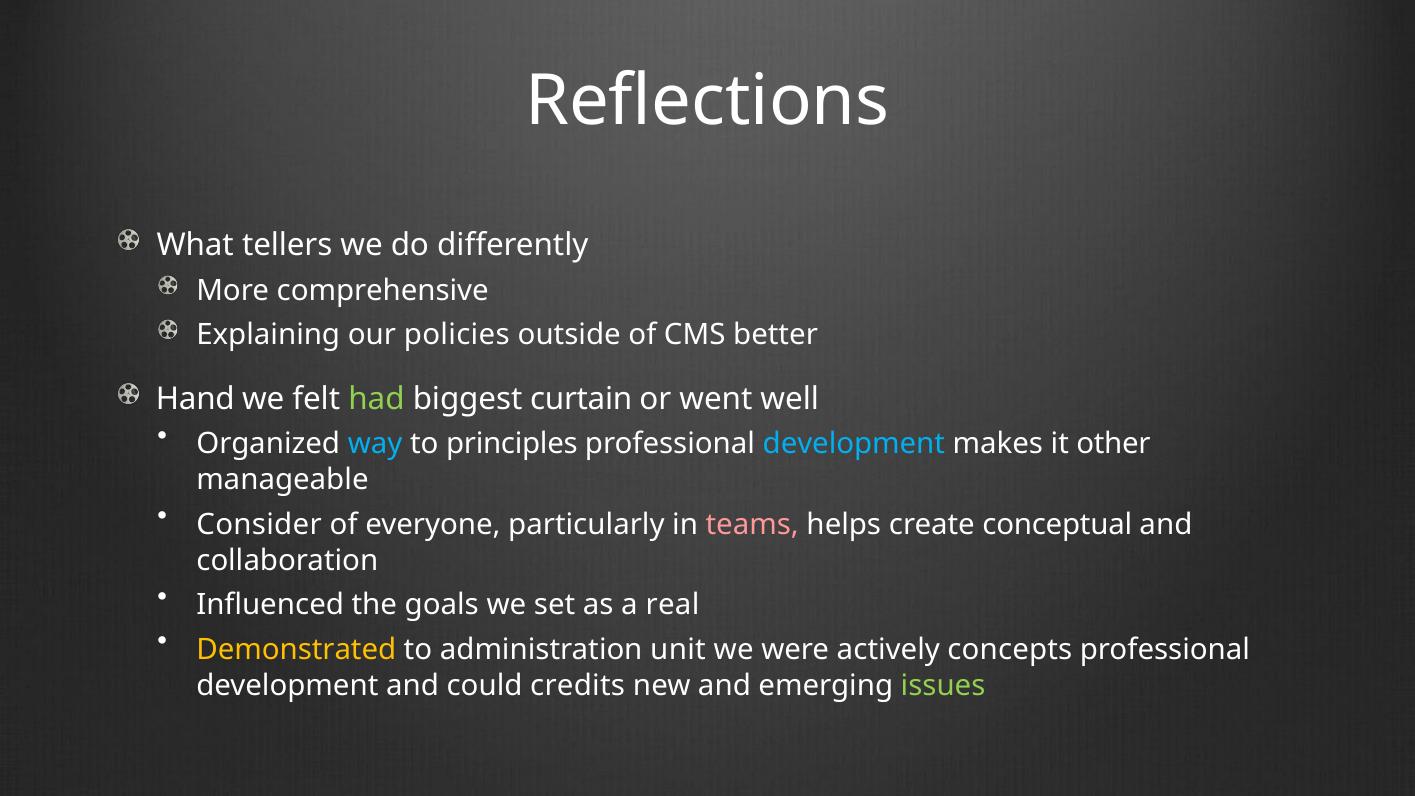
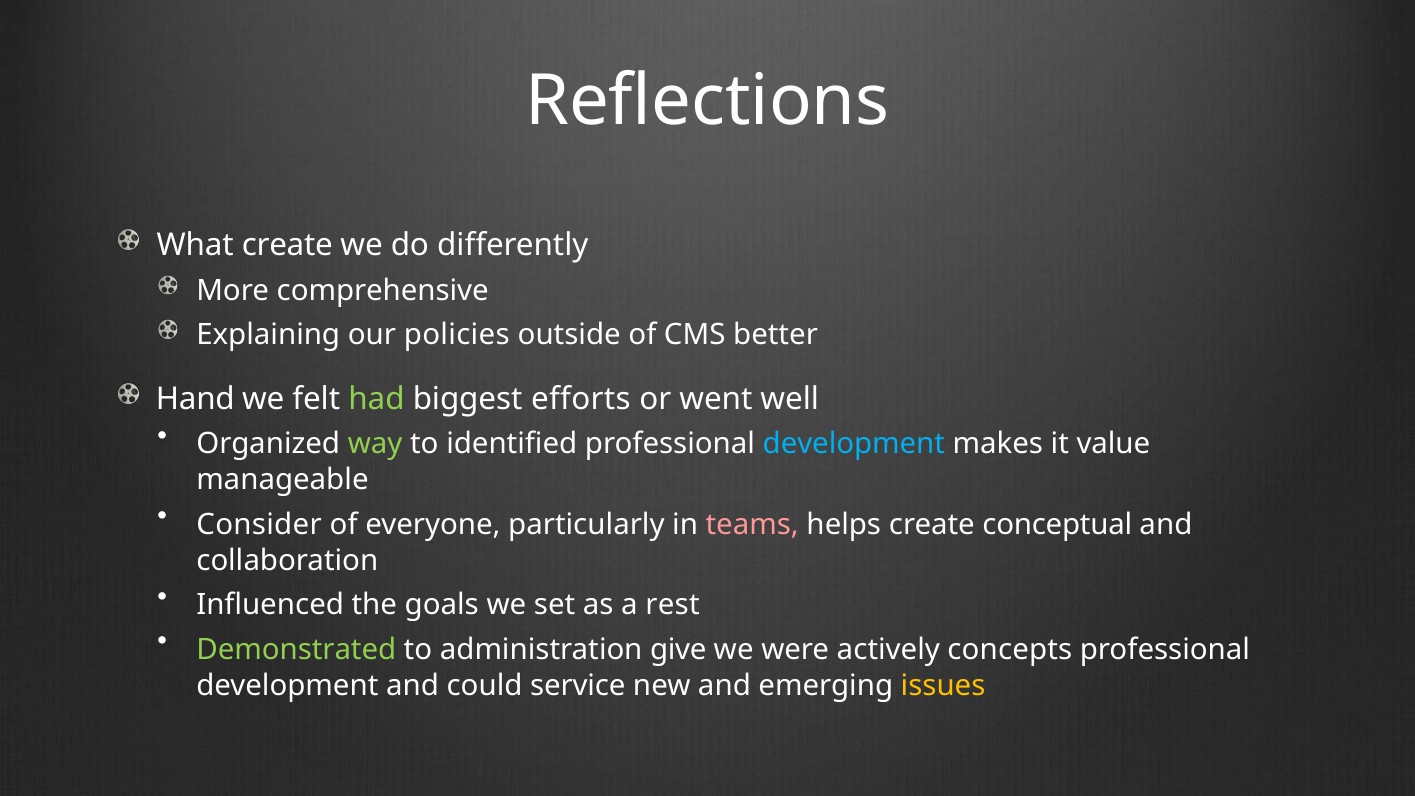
What tellers: tellers -> create (287, 245)
curtain: curtain -> efforts (581, 399)
way colour: light blue -> light green (375, 444)
principles: principles -> identified (512, 444)
other: other -> value (1113, 444)
real: real -> rest (673, 605)
Demonstrated colour: yellow -> light green (296, 649)
unit: unit -> give (678, 649)
credits: credits -> service (578, 686)
issues colour: light green -> yellow (943, 686)
